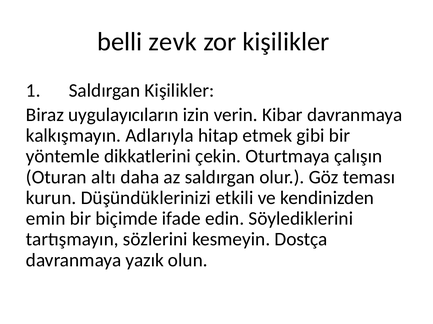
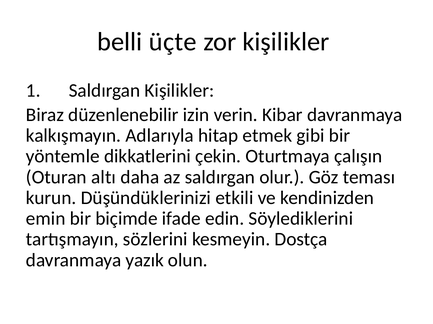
zevk: zevk -> üçte (173, 42)
uygulayıcıların: uygulayıcıların -> düzenlenebilir (123, 115)
